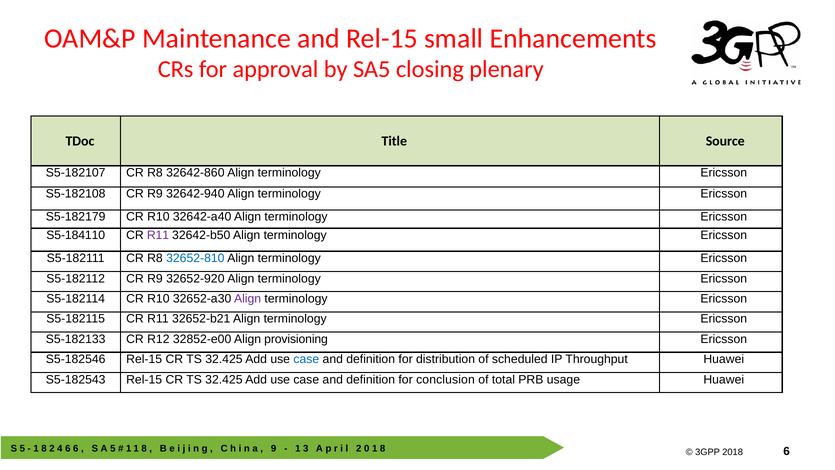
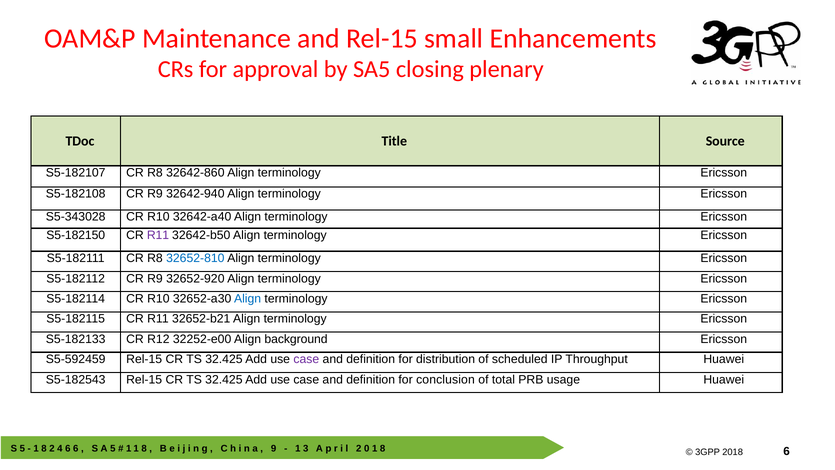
S5-182179: S5-182179 -> S5-343028 (76, 217)
S5-184110: S5-184110 -> S5-182150 (76, 235)
Align colour: purple -> blue (248, 299)
32852-e00: 32852-e00 -> 32252-e00 (202, 339)
provisioning: provisioning -> background (296, 339)
S5-182546: S5-182546 -> S5-592459 (76, 359)
case colour: blue -> purple (306, 359)
